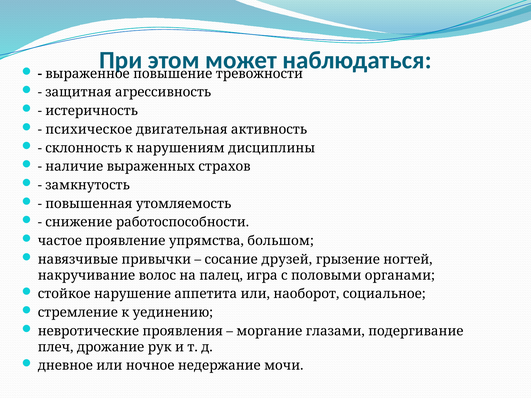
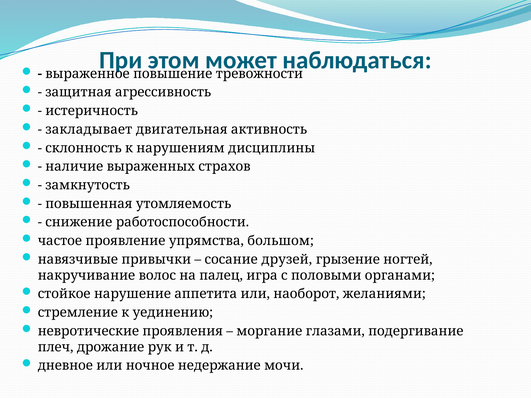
психическое: психическое -> закладывает (89, 129)
социальное: социальное -> желаниями (384, 294)
